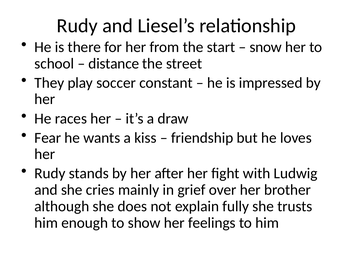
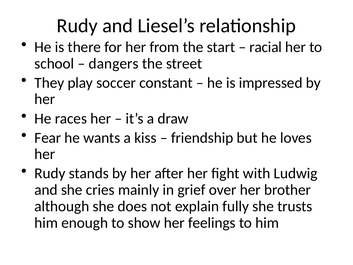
snow: snow -> racial (266, 47)
distance: distance -> dangers (114, 63)
